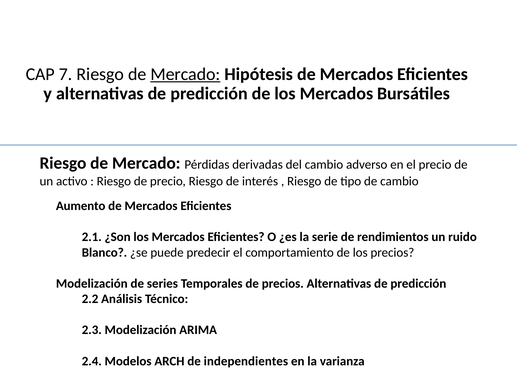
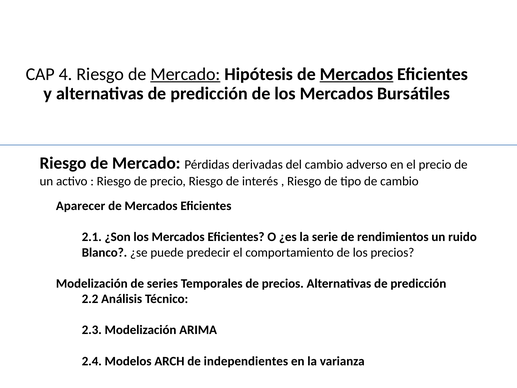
7: 7 -> 4 (66, 74)
Mercados underline: none -> present (357, 74)
Aumento: Aumento -> Aparecer (81, 206)
